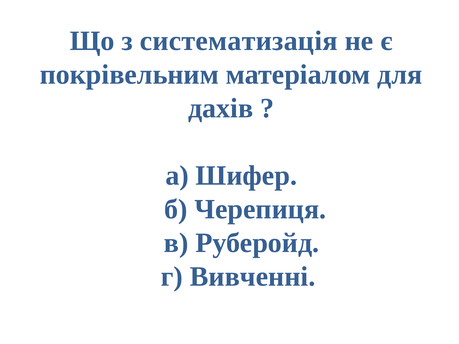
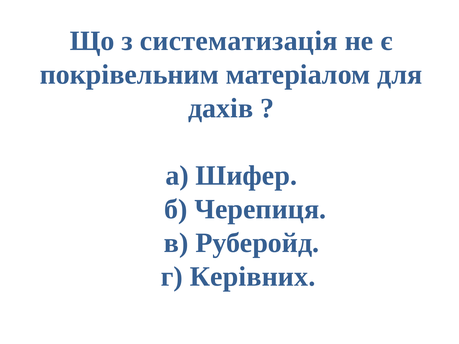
Вивченні: Вивченні -> Керівних (253, 277)
